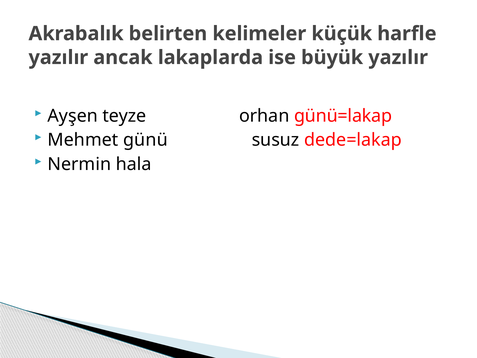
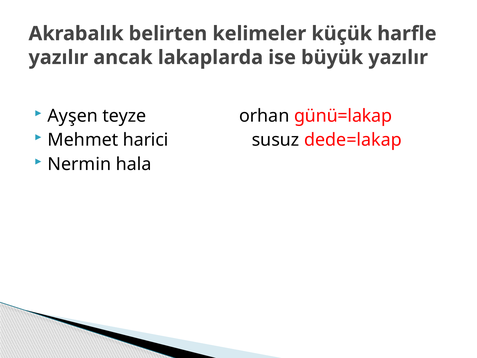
günü: günü -> harici (146, 140)
